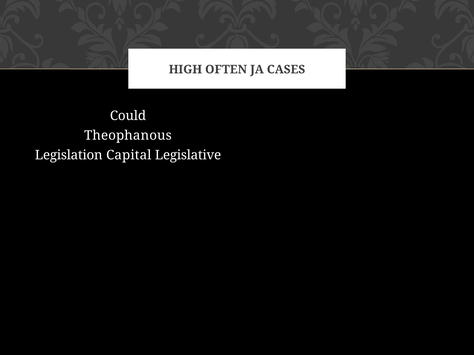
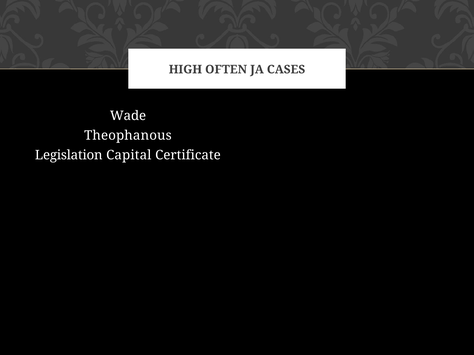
Could: Could -> Wade (128, 116)
Legislative: Legislative -> Certificate (188, 155)
